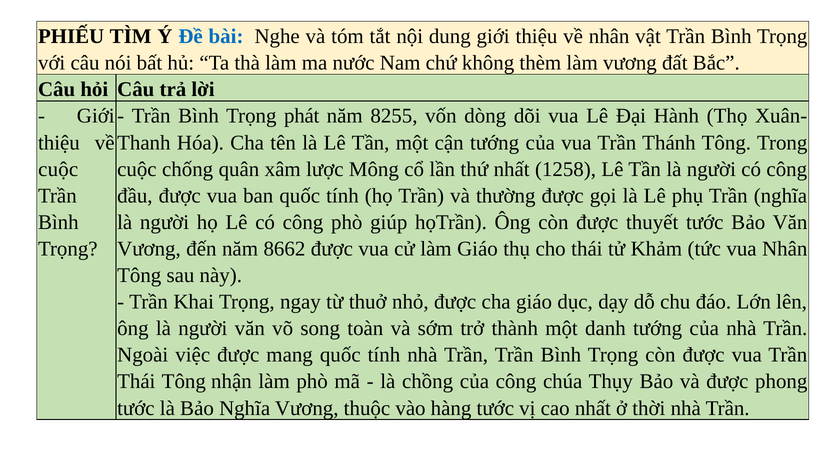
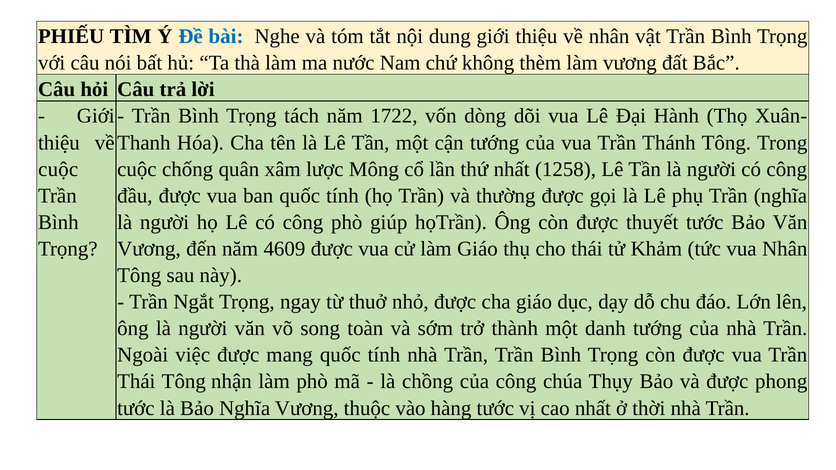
phát: phát -> tách (302, 116)
8255: 8255 -> 1722 (394, 116)
8662: 8662 -> 4609 (284, 249)
Khai: Khai -> Ngắt (194, 302)
